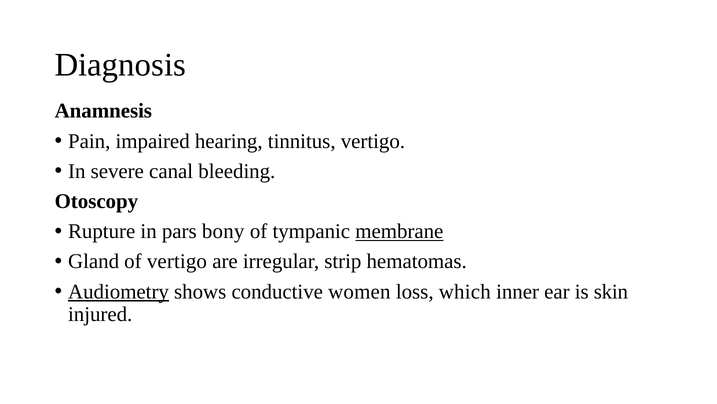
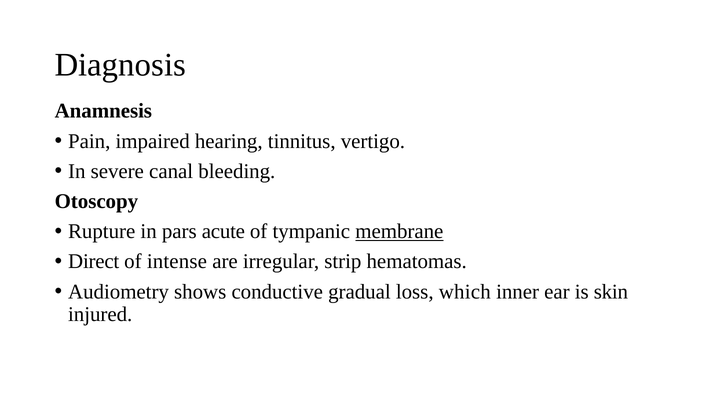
bony: bony -> acute (223, 231)
Gland: Gland -> Direct (94, 261)
of vertigo: vertigo -> intense (177, 261)
Audiometry underline: present -> none (119, 291)
women: women -> gradual (359, 291)
